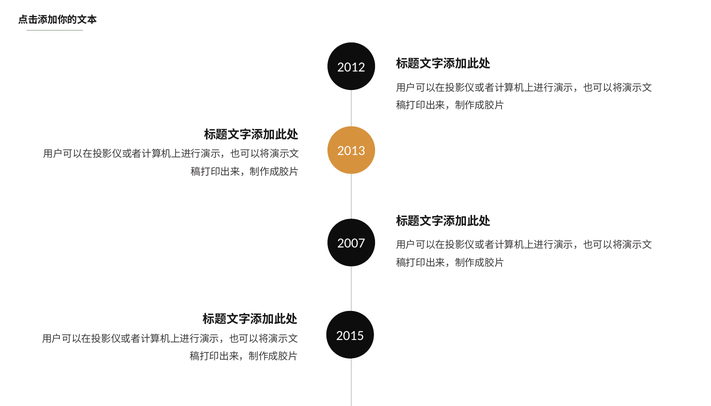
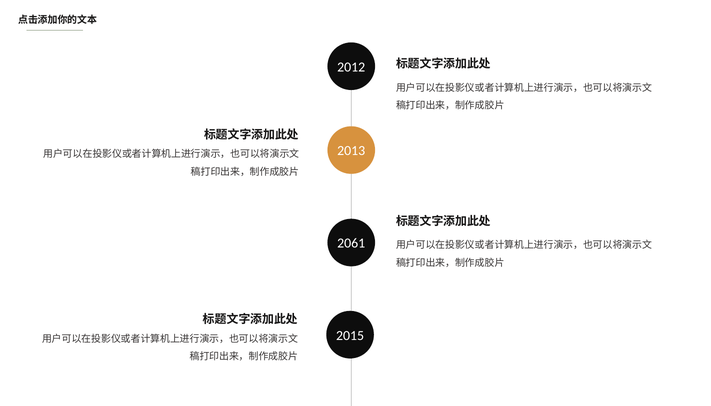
2007: 2007 -> 2061 (351, 243)
